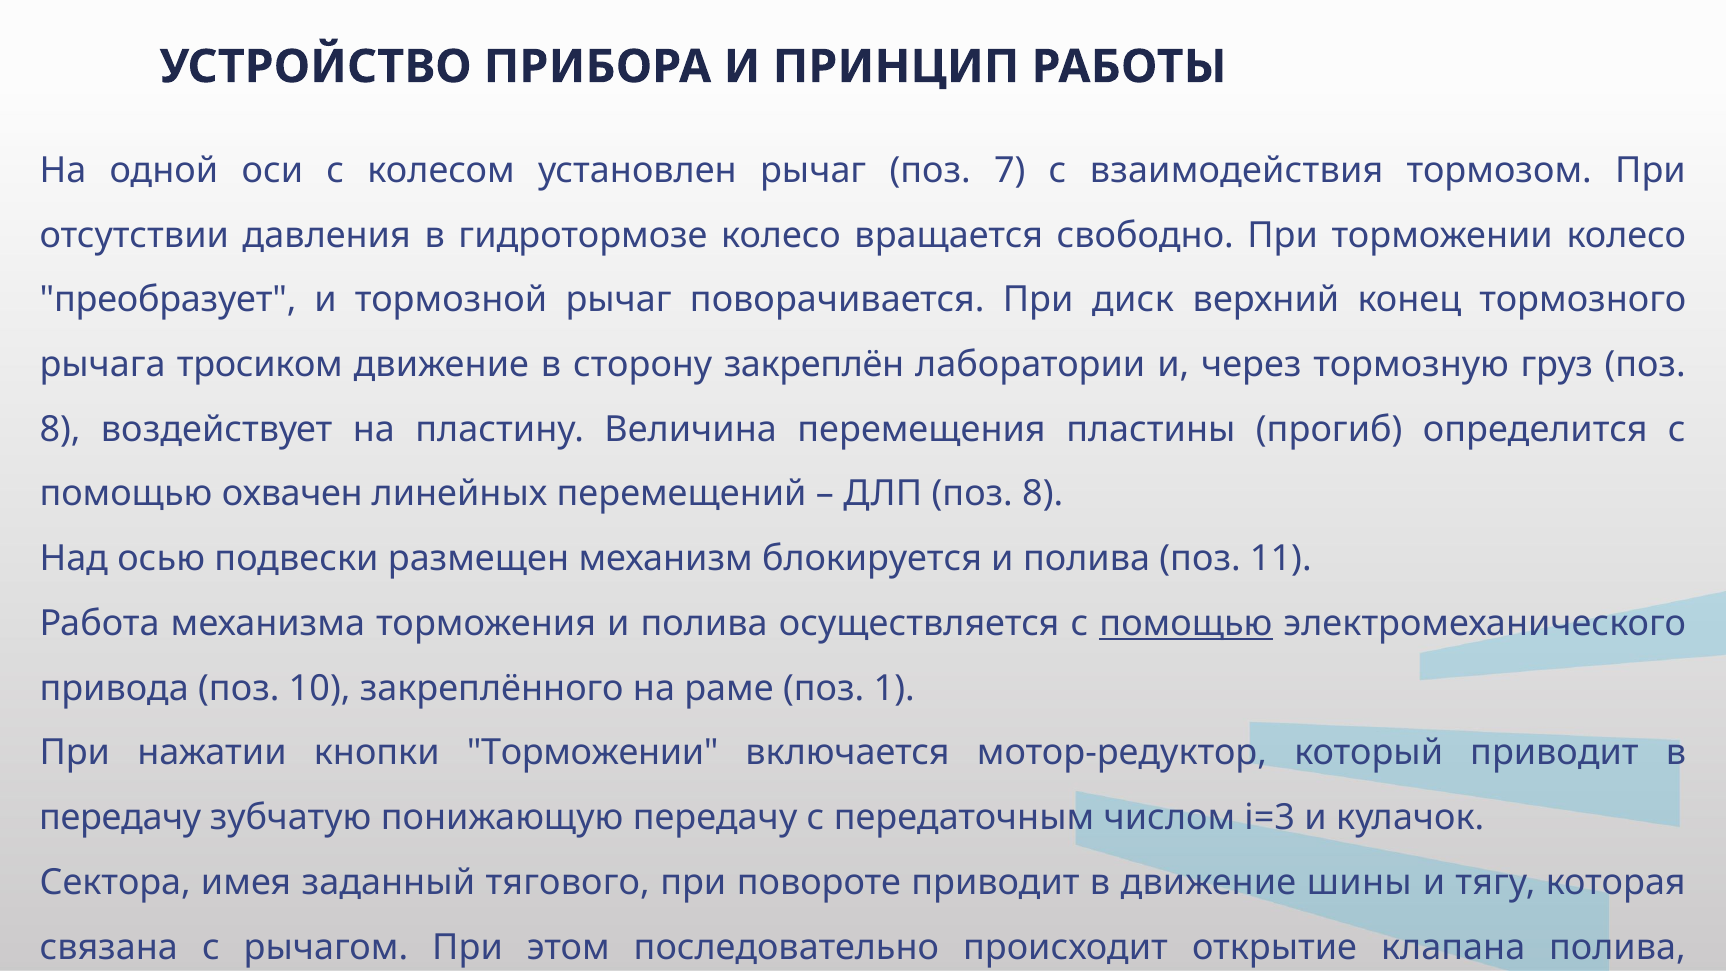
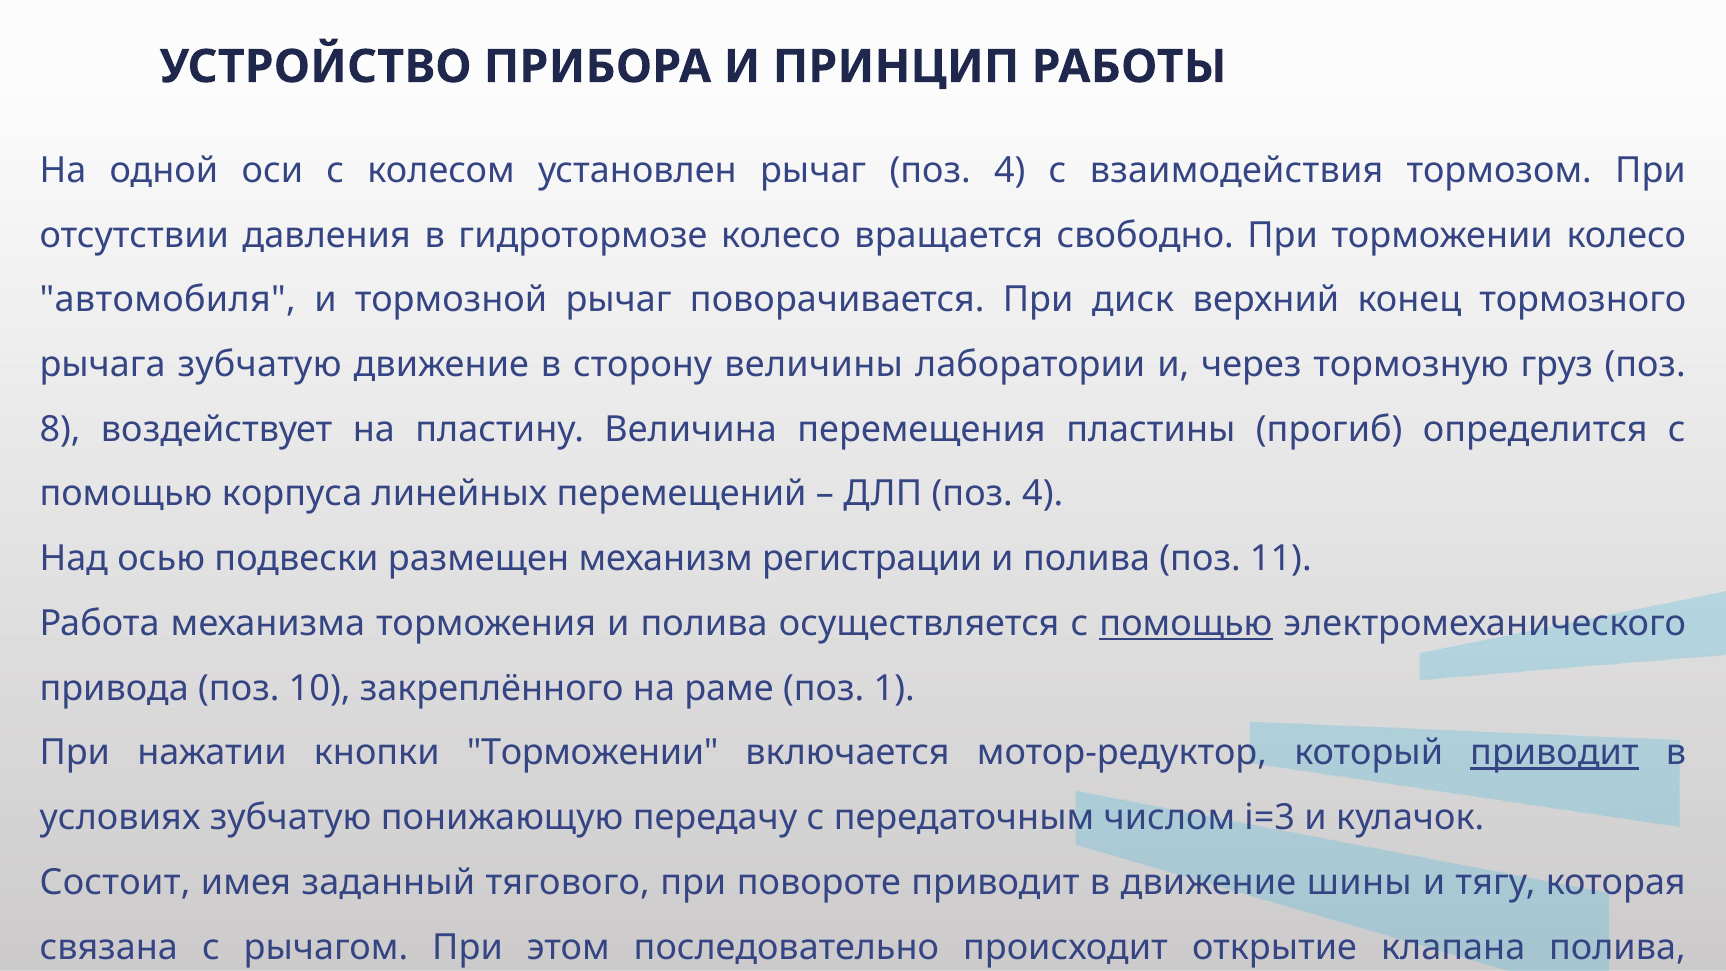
рычаг поз 7: 7 -> 4 (1010, 170)
преобразует: преобразует -> автомобиля (168, 300)
рычага тросиком: тросиком -> зубчатую (260, 365)
закреплён: закреплён -> величины (814, 365)
охвачен: охвачен -> корпуса (292, 494)
ДЛП поз 8: 8 -> 4 (1043, 494)
блокируется: блокируется -> регистрации (872, 559)
приводит underline: none -> present (1554, 753)
передачу: передачу -> условиях (120, 818)
Сектора: Сектора -> Состоит (115, 882)
